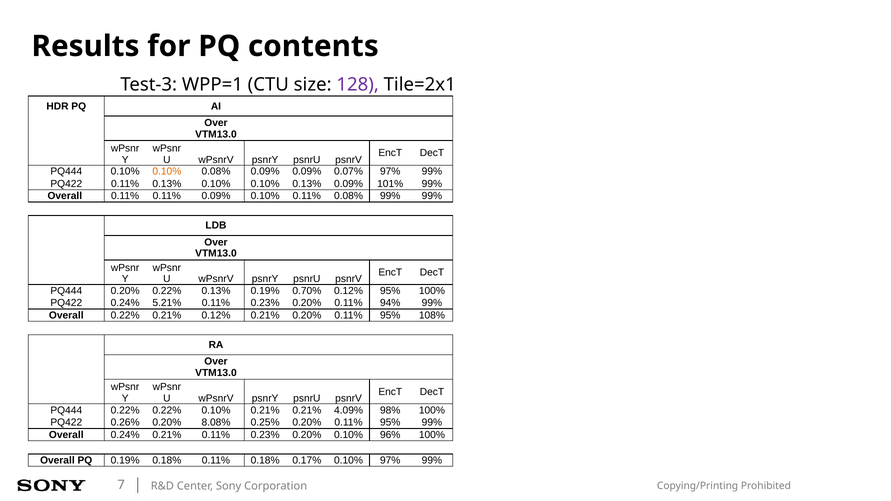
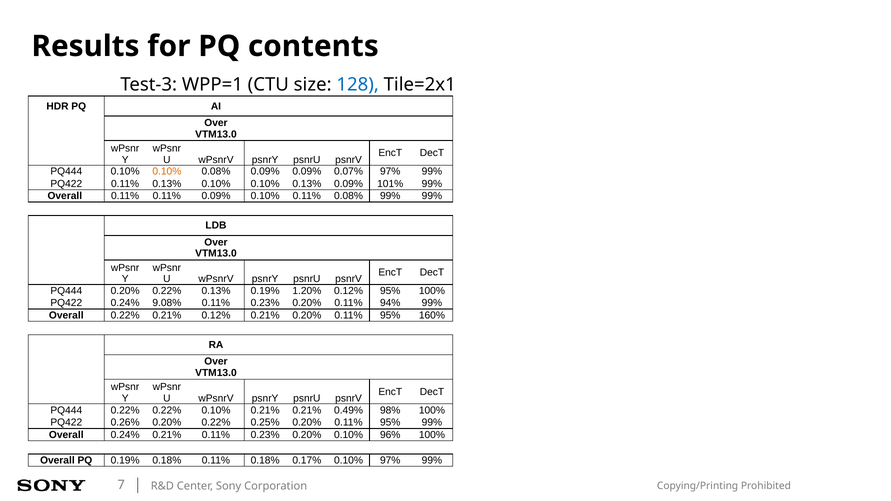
128 colour: purple -> blue (358, 85)
0.70%: 0.70% -> 1.20% (307, 291)
5.21%: 5.21% -> 9.08% (167, 303)
108%: 108% -> 160% (432, 315)
4.09%: 4.09% -> 0.49% (349, 410)
0.26% 0.20% 8.08%: 8.08% -> 0.22% (216, 422)
